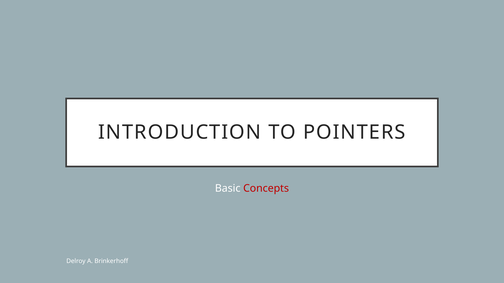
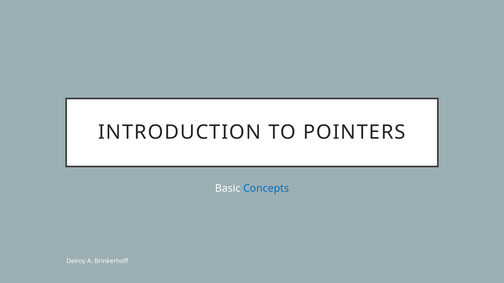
Concepts colour: red -> blue (266, 189)
